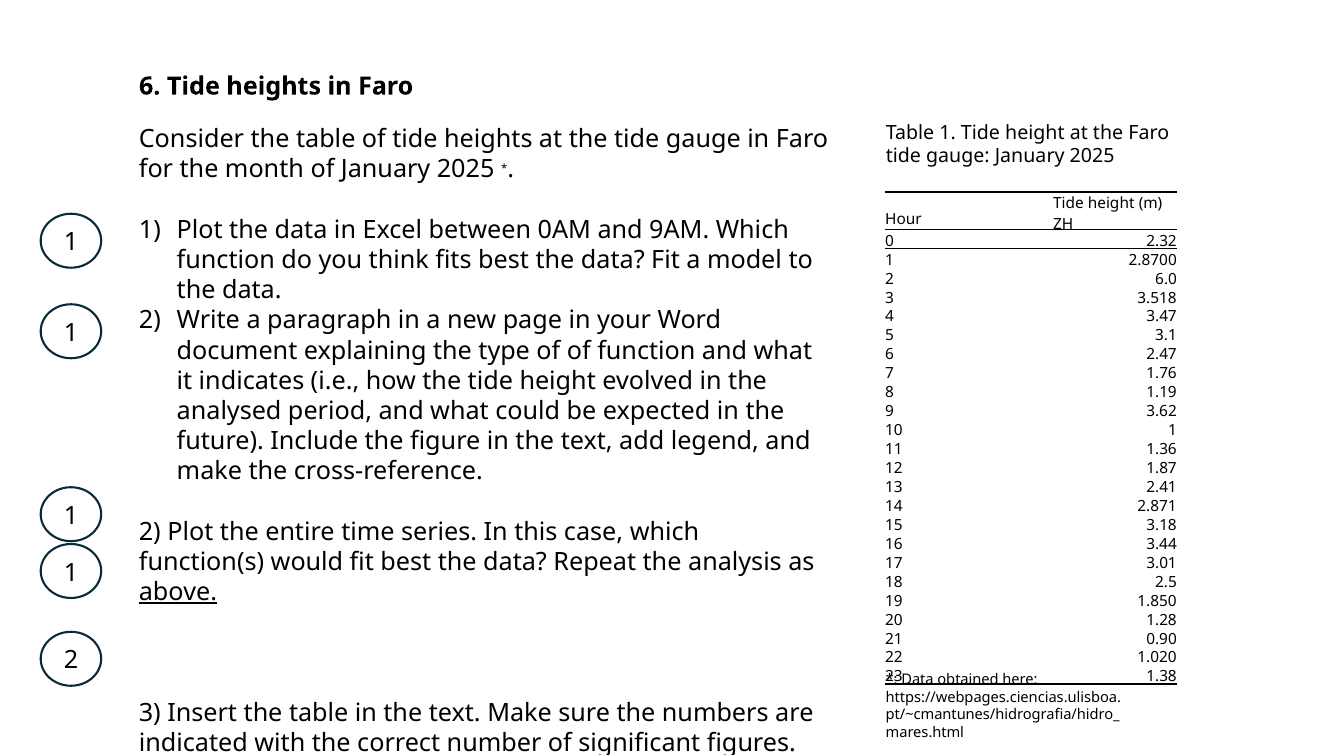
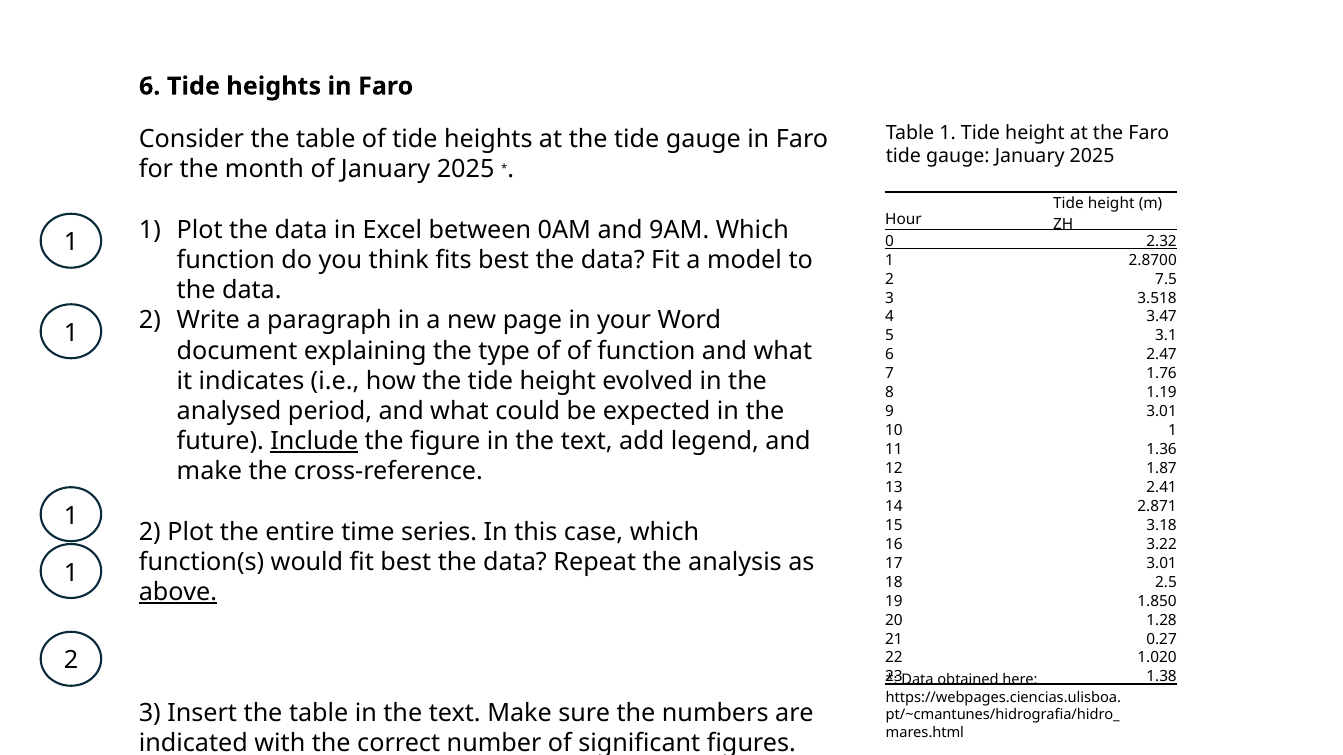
6.0: 6.0 -> 7.5 (1166, 279)
9 3.62: 3.62 -> 3.01 (1162, 412)
Include underline: none -> present (314, 442)
3.44: 3.44 -> 3.22 (1162, 545)
0.90: 0.90 -> 0.27 (1162, 639)
